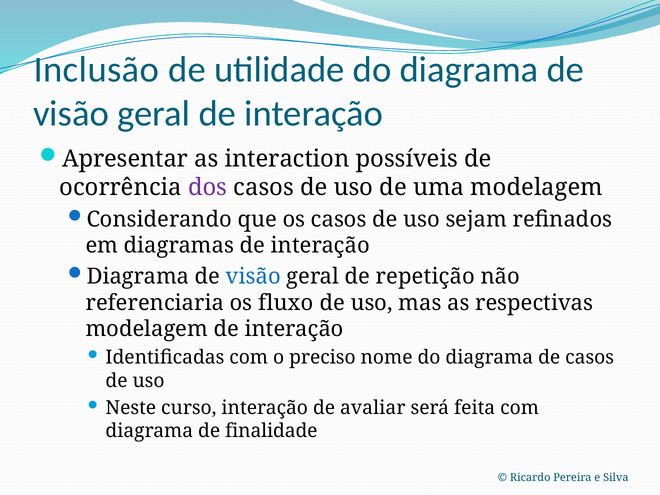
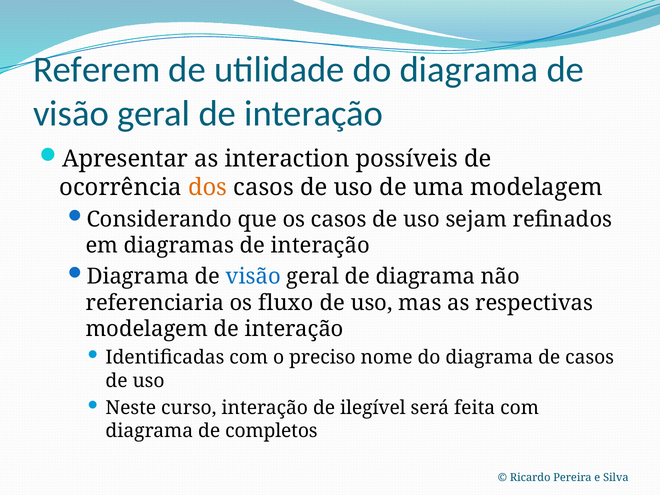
Inclusão: Inclusão -> Referem (97, 70)
dos colour: purple -> orange (208, 187)
de repetição: repetição -> diagrama (426, 276)
avaliar: avaliar -> ilegível (373, 408)
finalidade: finalidade -> completos (271, 431)
